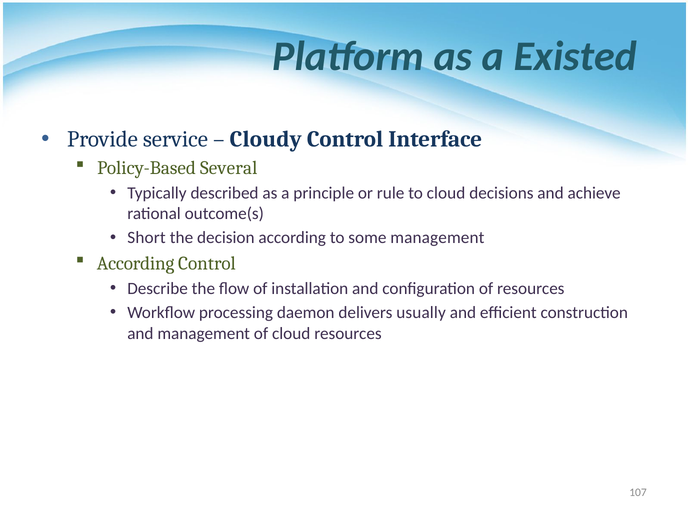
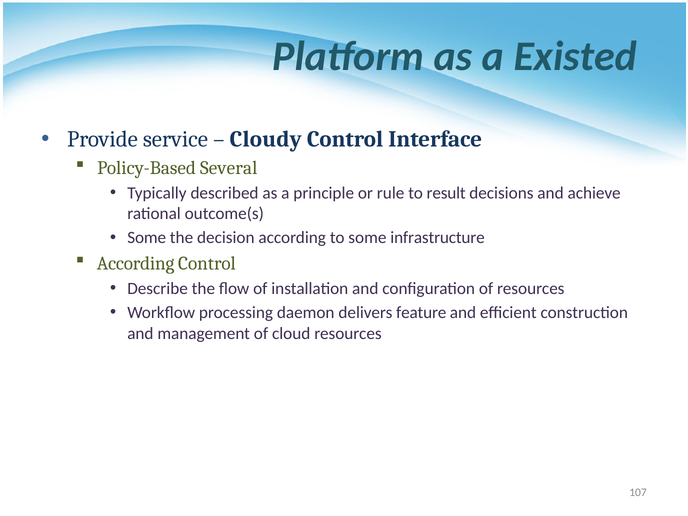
to cloud: cloud -> result (446, 193)
Short: Short -> Some (147, 238)
some management: management -> infrastructure (438, 238)
usually: usually -> feature (421, 313)
